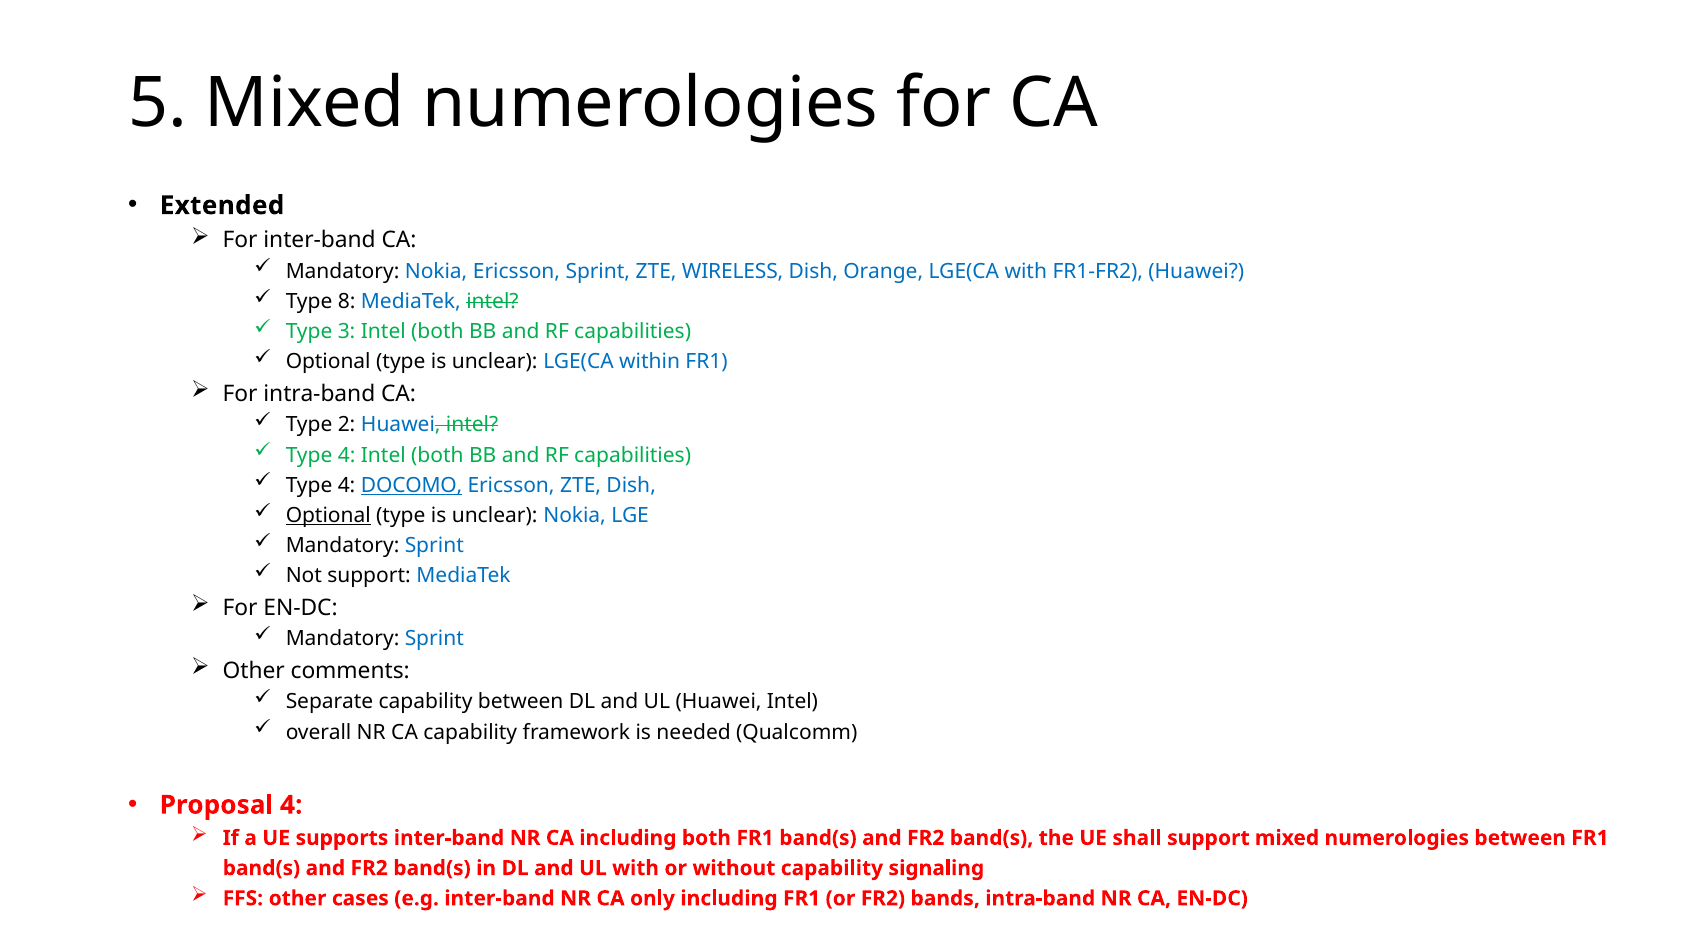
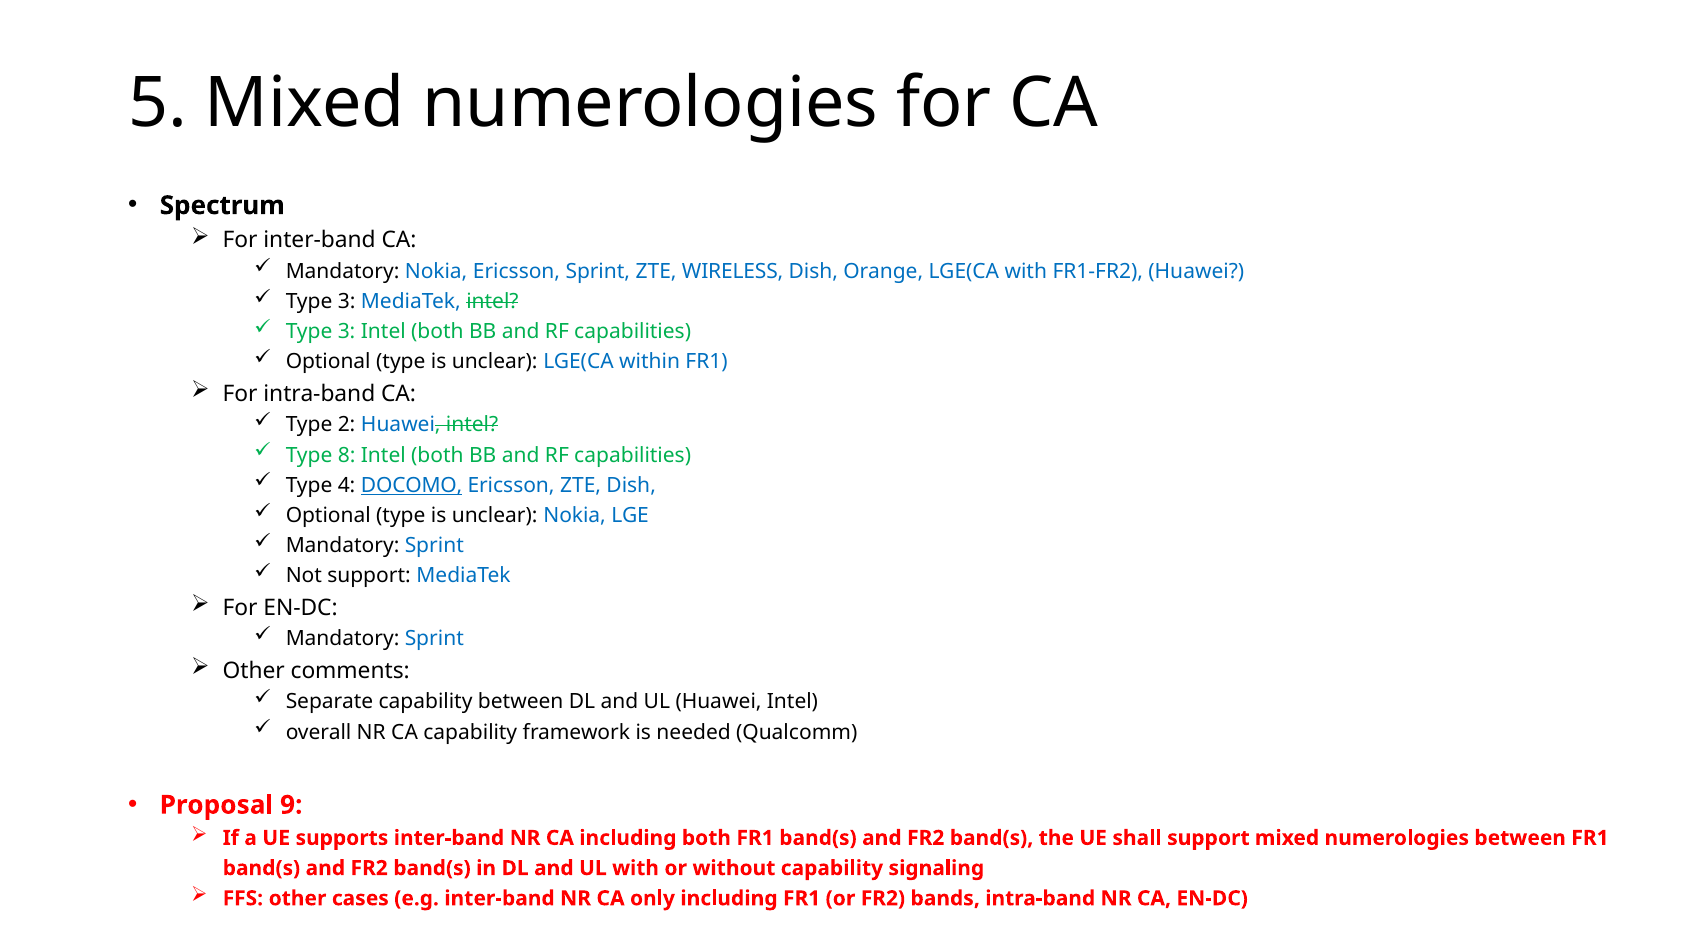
Extended: Extended -> Spectrum (222, 206)
8: 8 -> 3 (347, 302)
4: 4 -> 8 (347, 455)
Optional underline: present -> none (328, 516)
Proposal 4: 4 -> 9 (291, 805)
